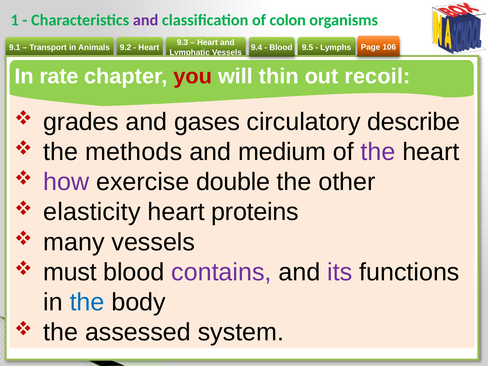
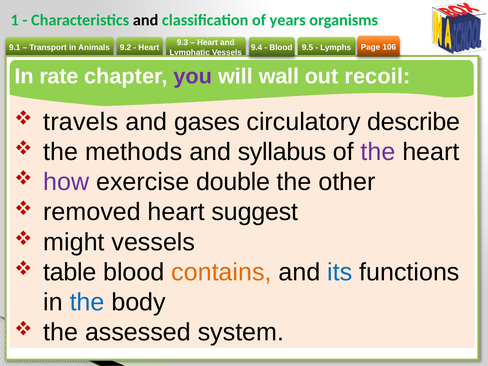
and colour: purple -> black (146, 20)
colon: colon -> years (288, 20)
you colour: red -> purple (193, 76)
thin: thin -> wall (279, 76)
grades: grades -> travels (81, 122)
medium: medium -> syllabus (282, 152)
elasticity: elasticity -> removed (92, 212)
proteins: proteins -> suggest (255, 212)
many: many -> might (74, 242)
must: must -> table (70, 272)
contains colour: purple -> orange (221, 272)
its colour: purple -> blue (340, 272)
